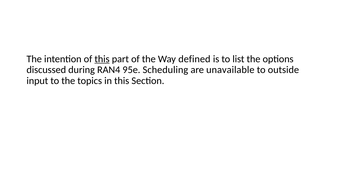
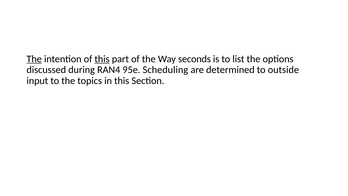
The underline: none -> present (34, 59)
defined: defined -> seconds (194, 59)
unavailable: unavailable -> determined (230, 70)
